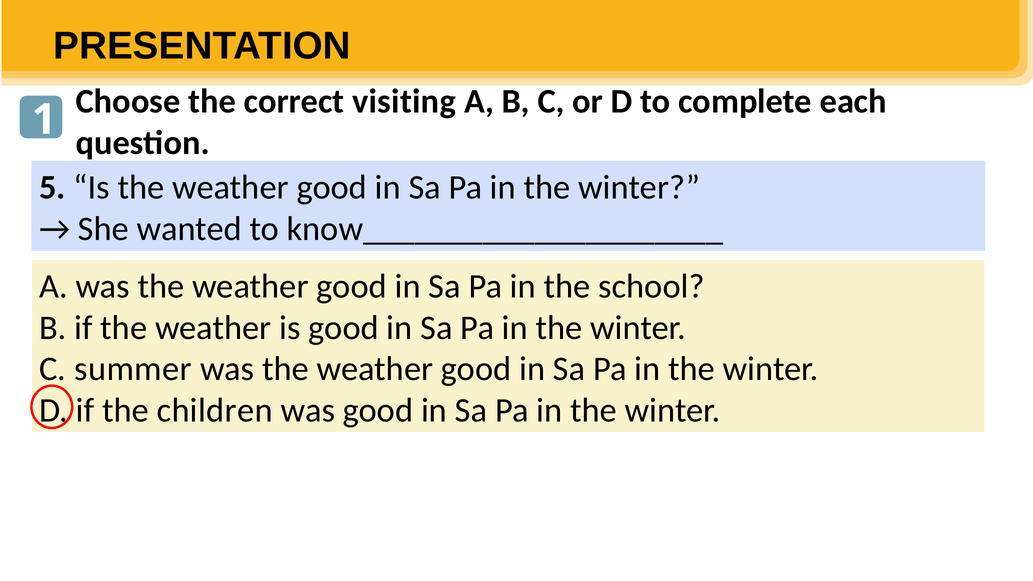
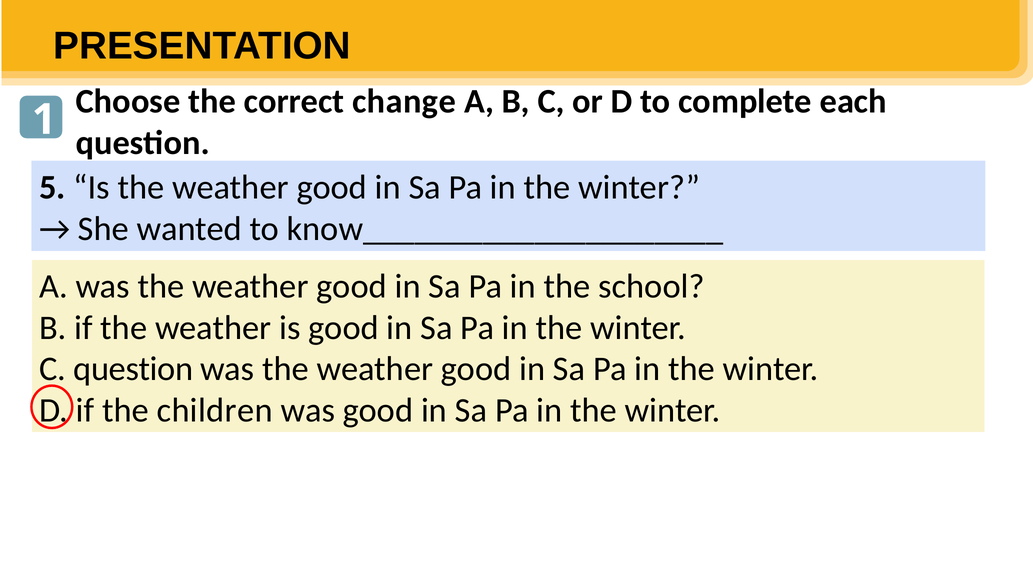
visiting: visiting -> change (404, 101)
C summer: summer -> question (133, 369)
